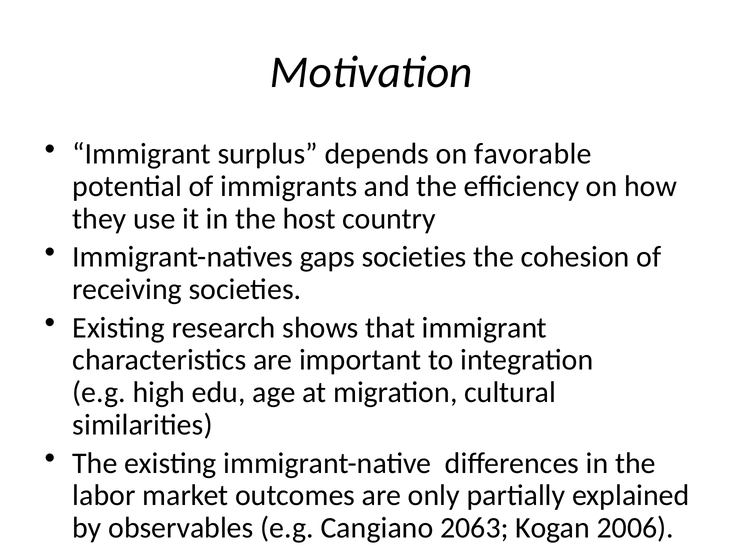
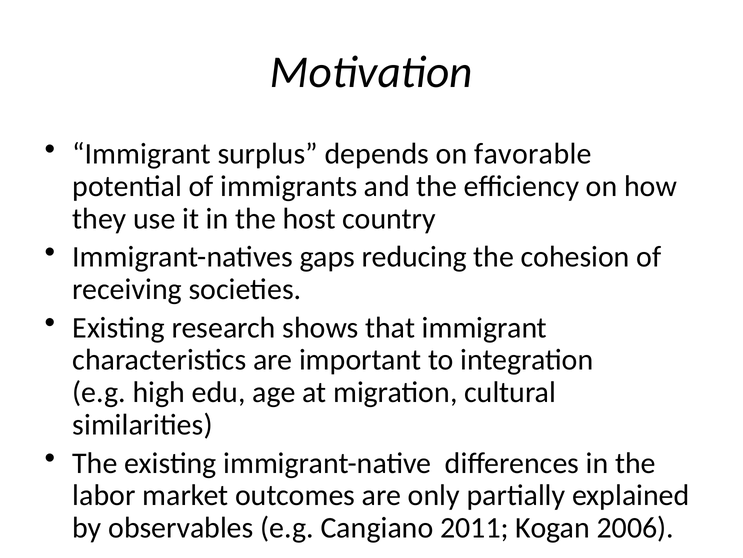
gaps societies: societies -> reducing (414, 257)
2063: 2063 -> 2011 (474, 527)
